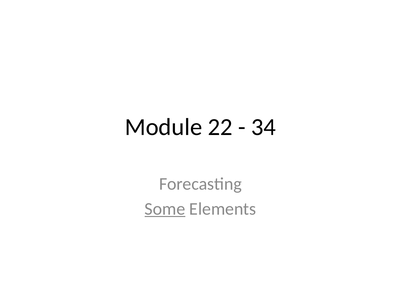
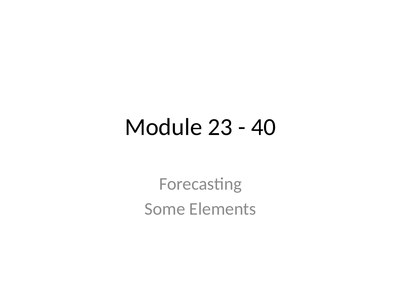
22: 22 -> 23 (220, 127)
34: 34 -> 40 (264, 127)
Some underline: present -> none (165, 209)
